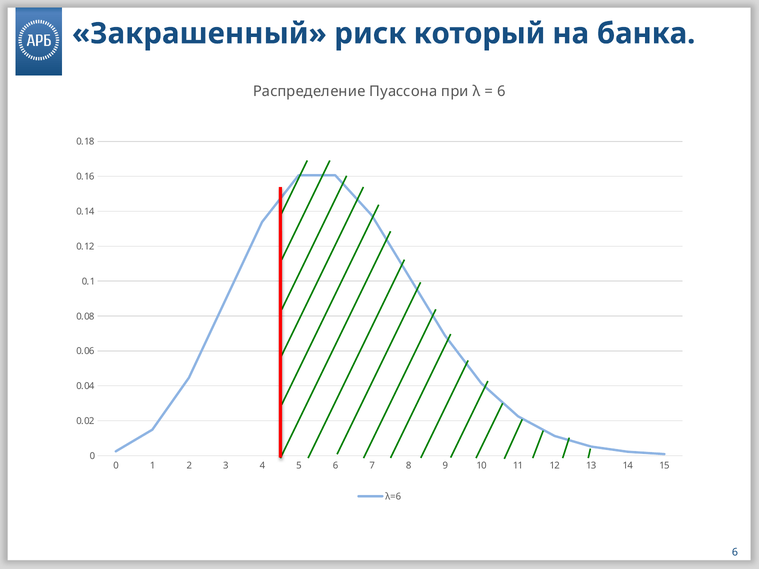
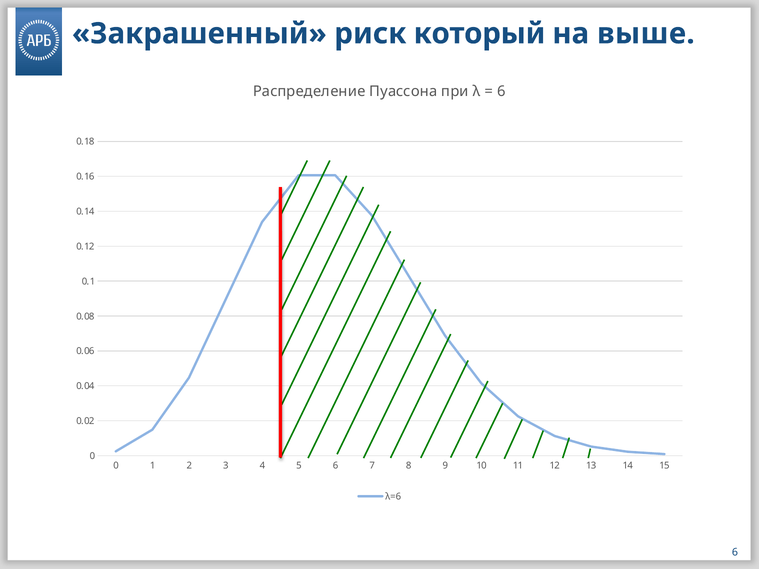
банка: банка -> выше (646, 34)
